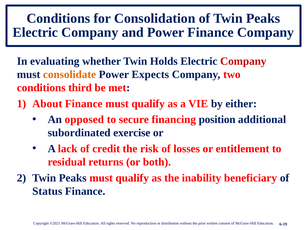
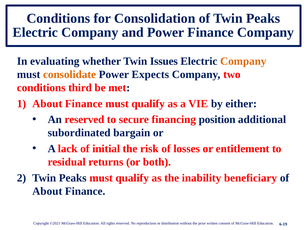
Holds: Holds -> Issues (164, 61)
Company colour: red -> orange (243, 61)
An opposed: opposed -> reserved (84, 120)
exercise: exercise -> bargain (132, 133)
credit: credit -> initial (106, 149)
Status: Status -> About (47, 191)
